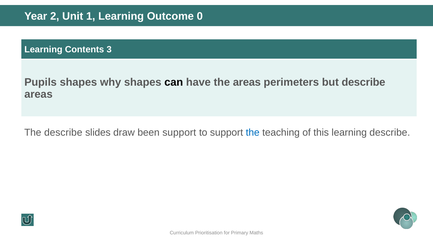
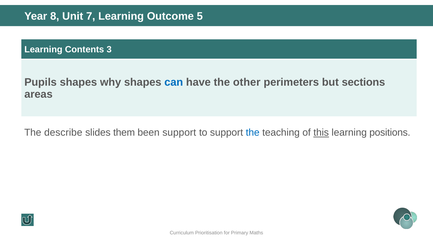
2: 2 -> 8 (55, 16)
1: 1 -> 7 (91, 16)
0: 0 -> 5 (200, 16)
can colour: black -> blue (174, 82)
the areas: areas -> other (247, 82)
but describe: describe -> sections (363, 82)
draw: draw -> them (124, 132)
this underline: none -> present (321, 132)
learning describe: describe -> positions (390, 132)
